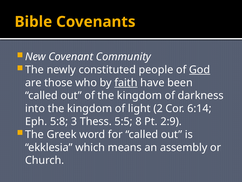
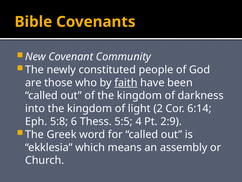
God underline: present -> none (200, 70)
3: 3 -> 6 (74, 121)
8: 8 -> 4 (139, 121)
